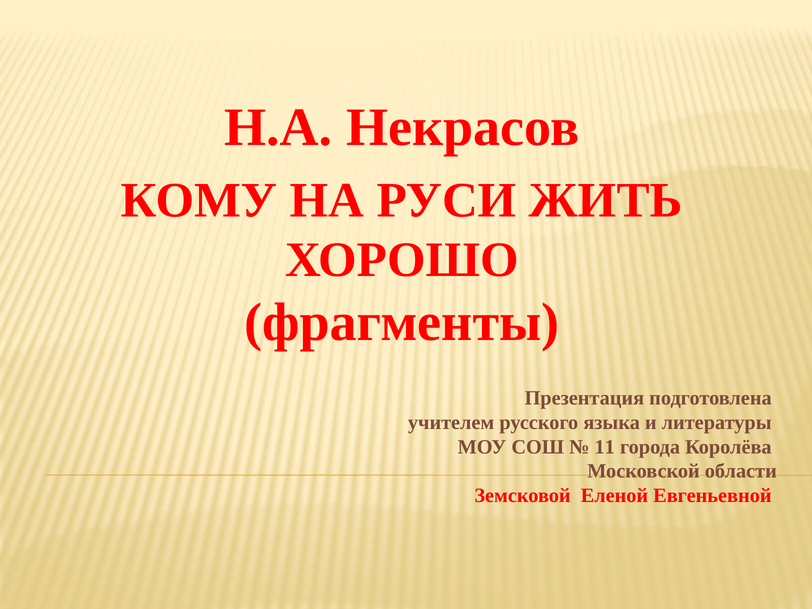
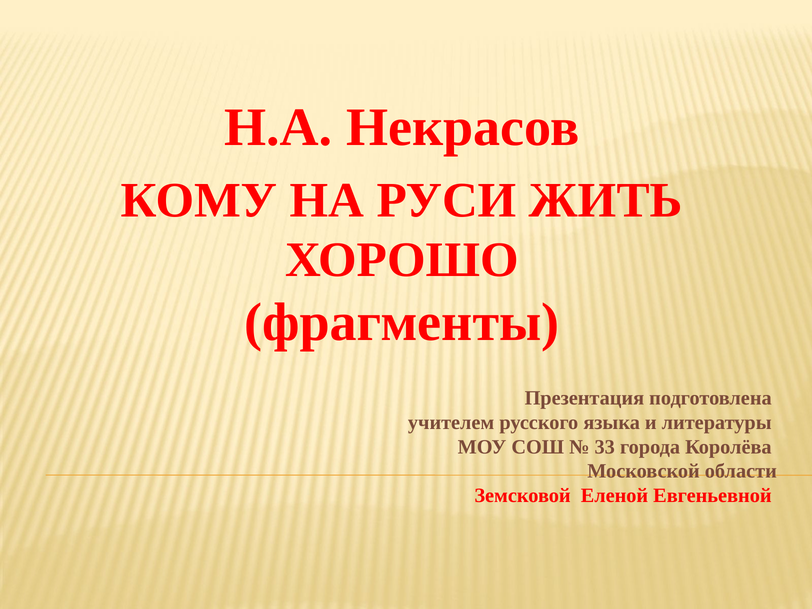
11: 11 -> 33 (605, 447)
